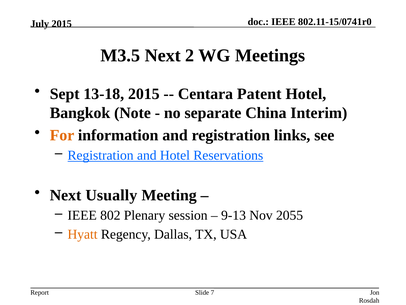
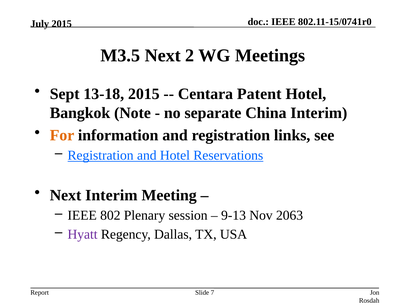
Next Usually: Usually -> Interim (111, 195)
2055: 2055 -> 2063 (290, 215)
Hyatt colour: orange -> purple (83, 234)
